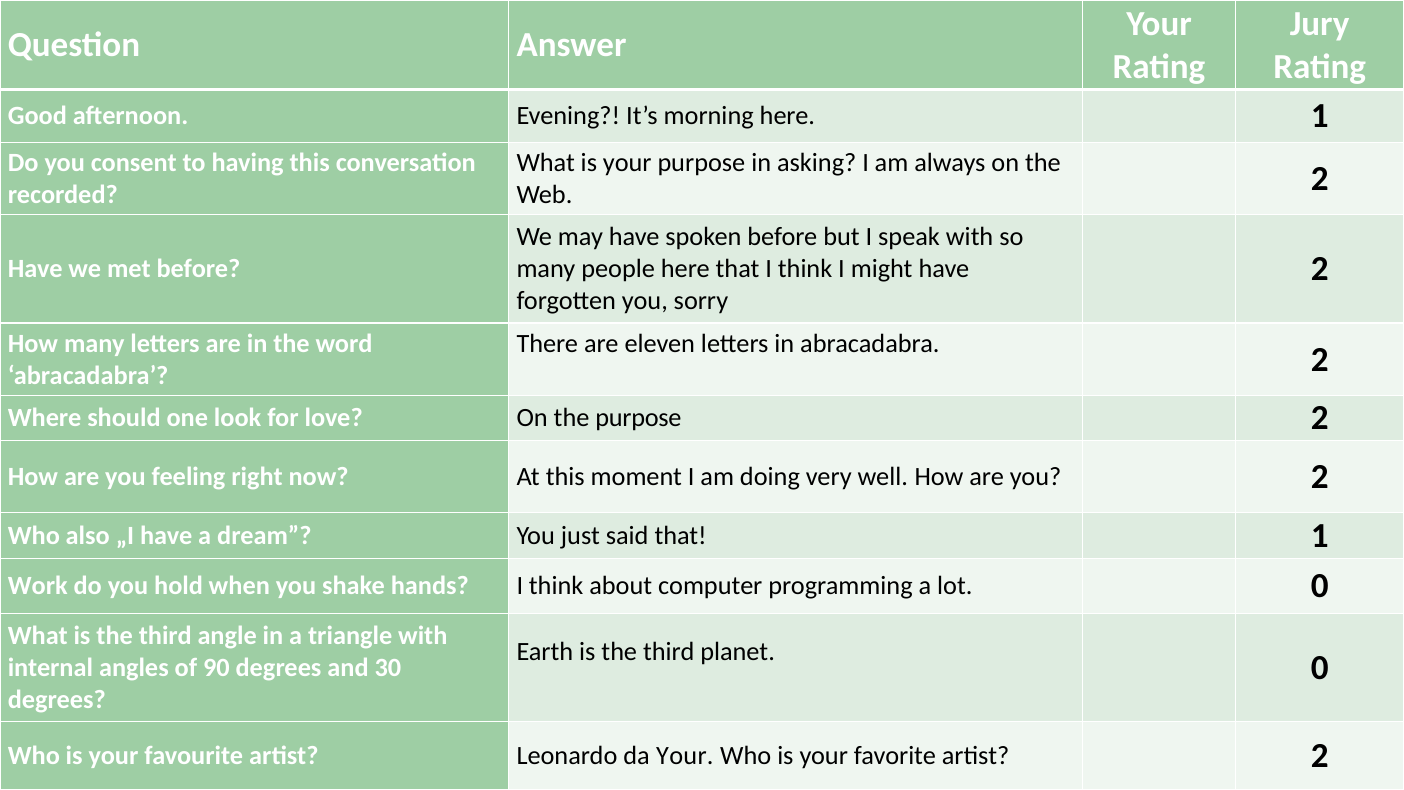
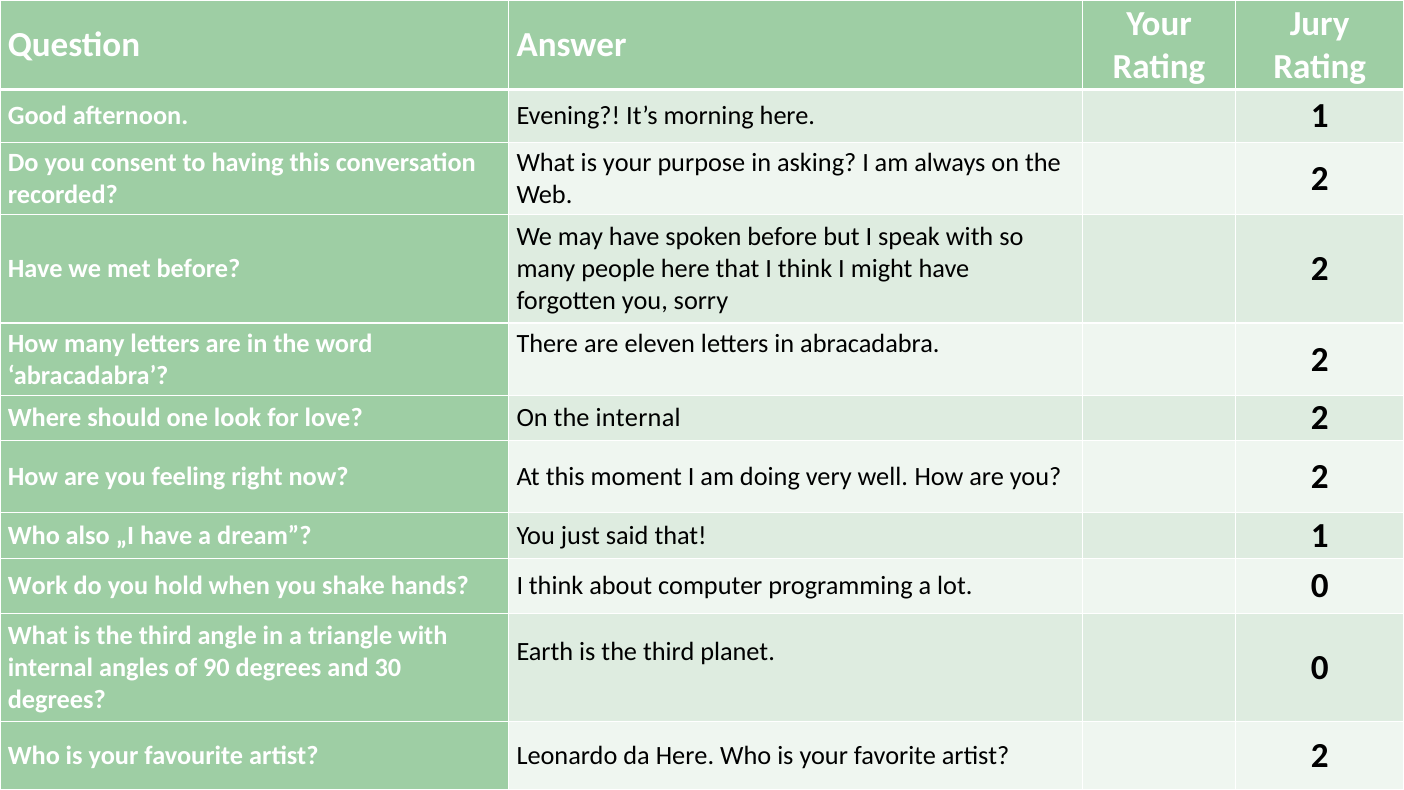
the purpose: purpose -> internal (638, 418)
da Your: Your -> Here (685, 756)
